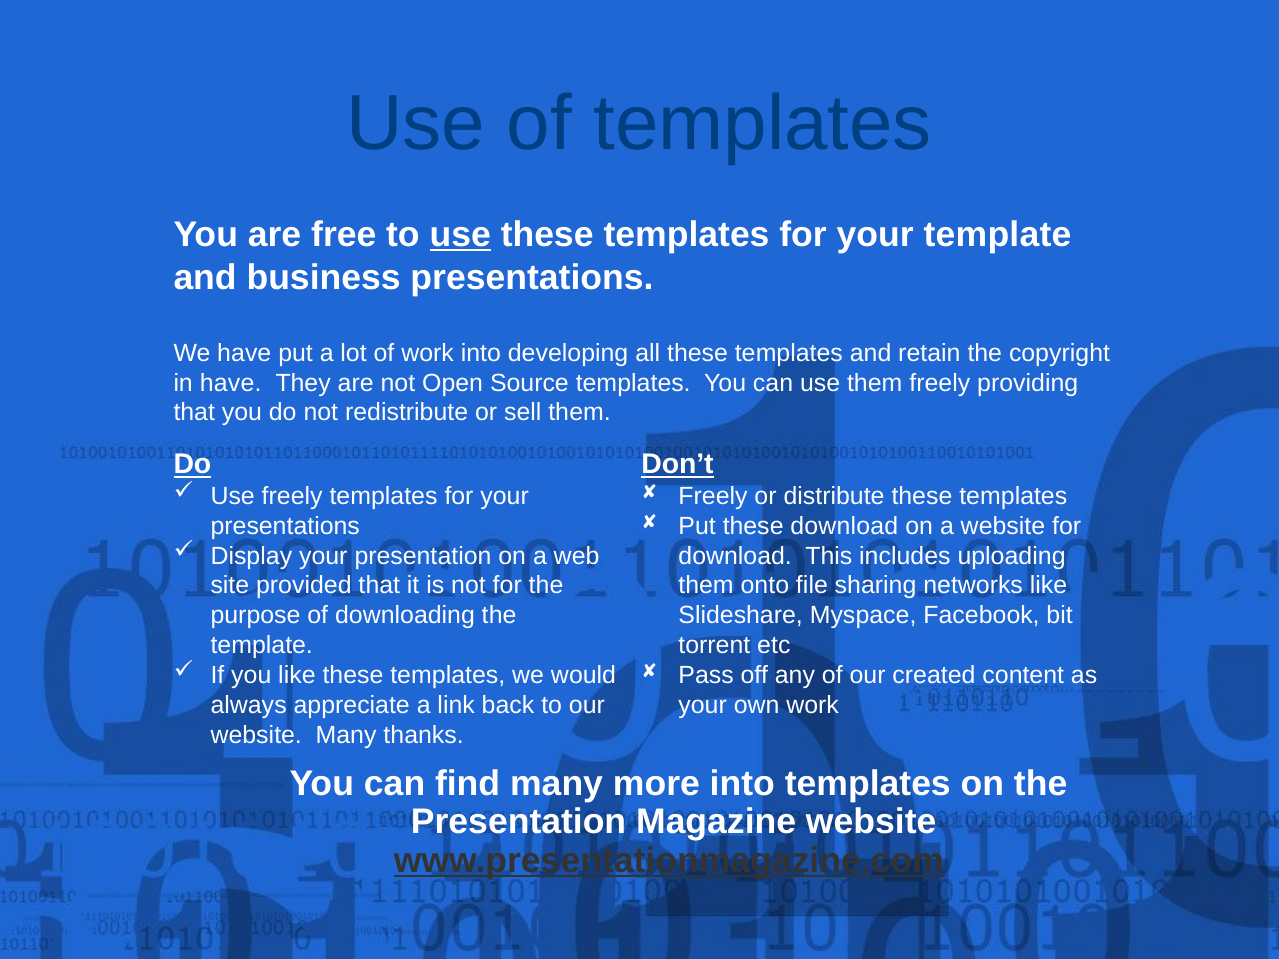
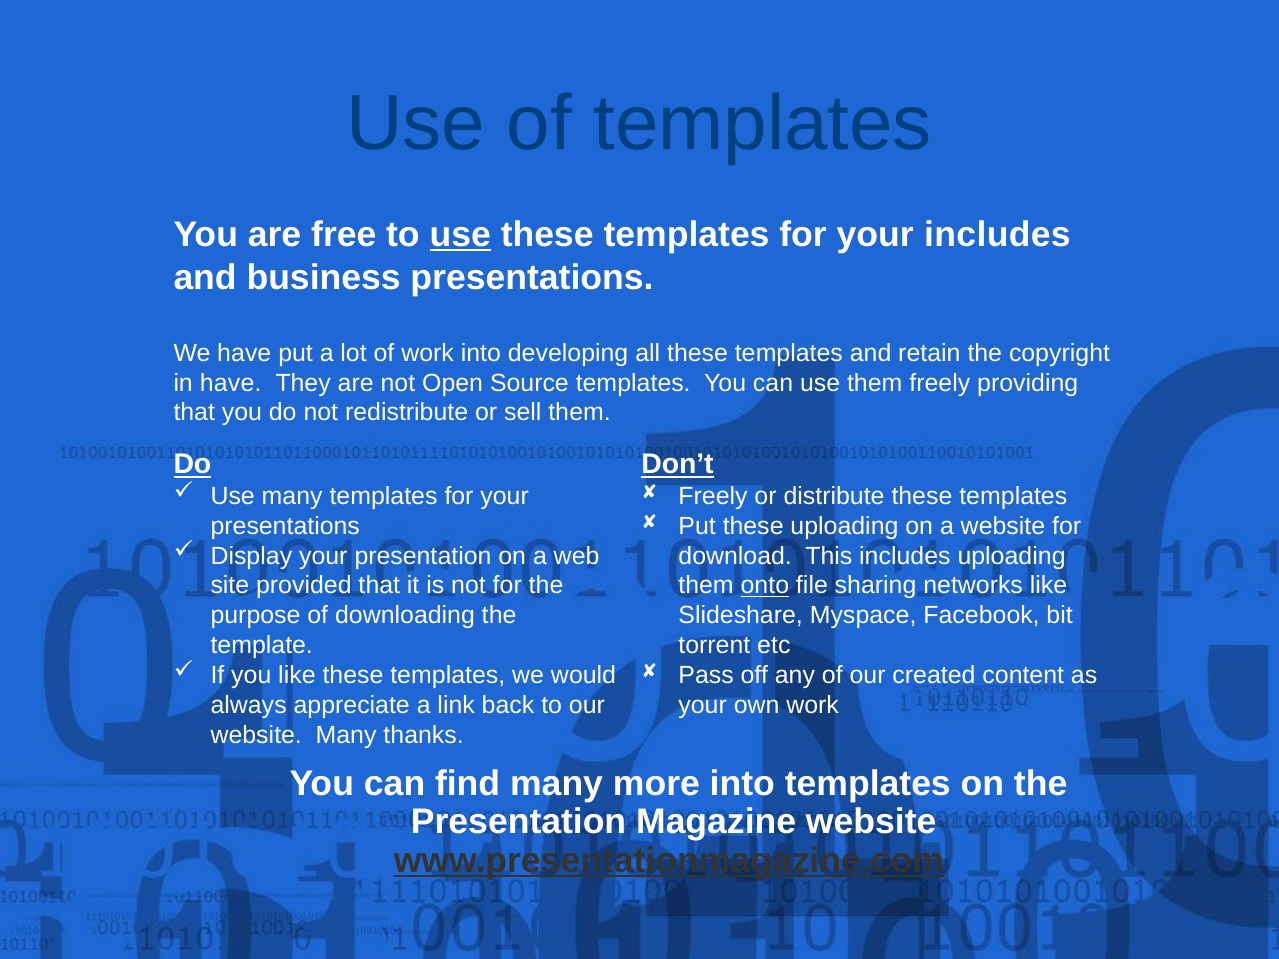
your template: template -> includes (997, 235)
Use freely: freely -> many (292, 496)
these download: download -> uploading (844, 526)
onto underline: none -> present (765, 586)
